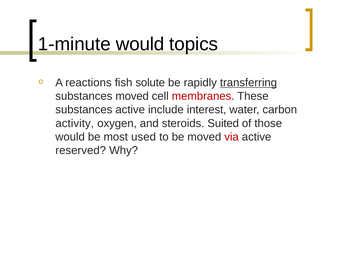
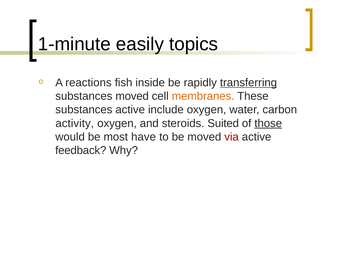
1-minute would: would -> easily (140, 44)
solute: solute -> inside (150, 82)
membranes colour: red -> orange (203, 96)
include interest: interest -> oxygen (207, 110)
those underline: none -> present (268, 123)
used: used -> have (144, 137)
reserved: reserved -> feedback (81, 150)
